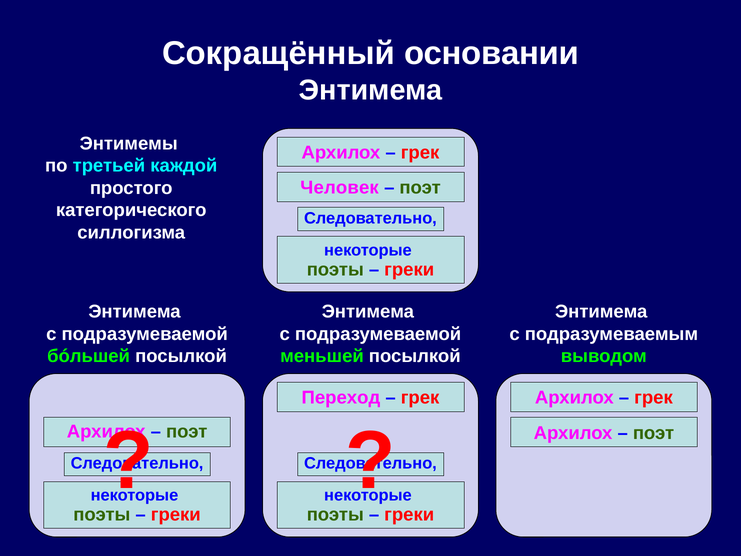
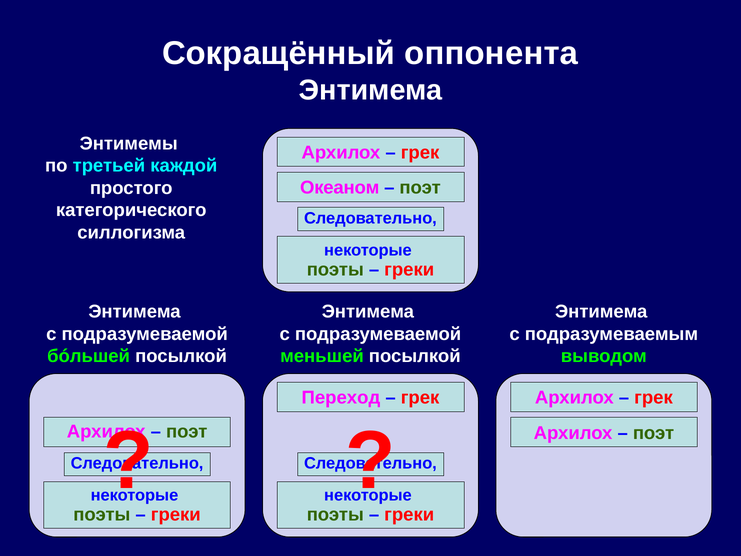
основании: основании -> оппонента (491, 54)
Человек: Человек -> Океаном (340, 188)
